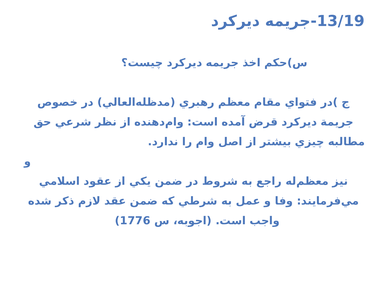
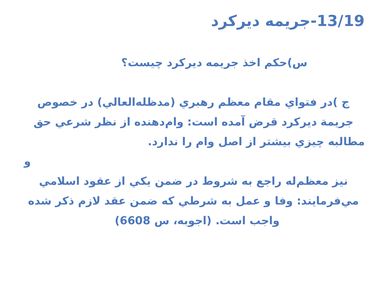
1776: 1776 -> 6608 (135, 221)
